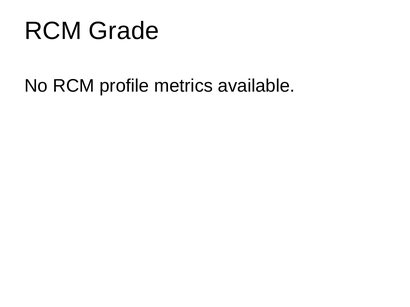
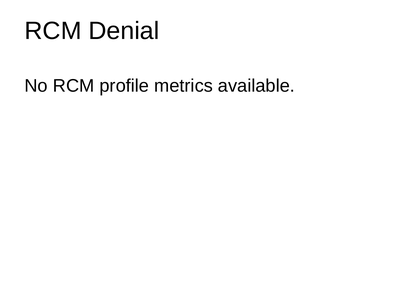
Grade: Grade -> Denial (124, 31)
